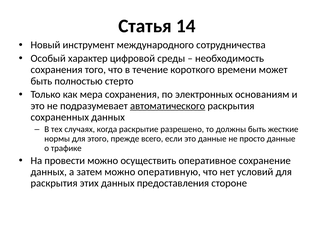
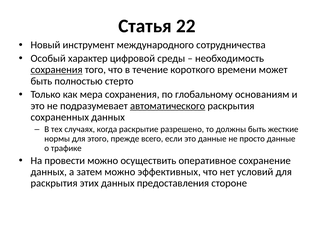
14: 14 -> 22 (186, 26)
сохранения underline: none -> present (57, 70)
электронных: электронных -> глобальному (204, 94)
оперативную: оперативную -> эффективных (169, 172)
